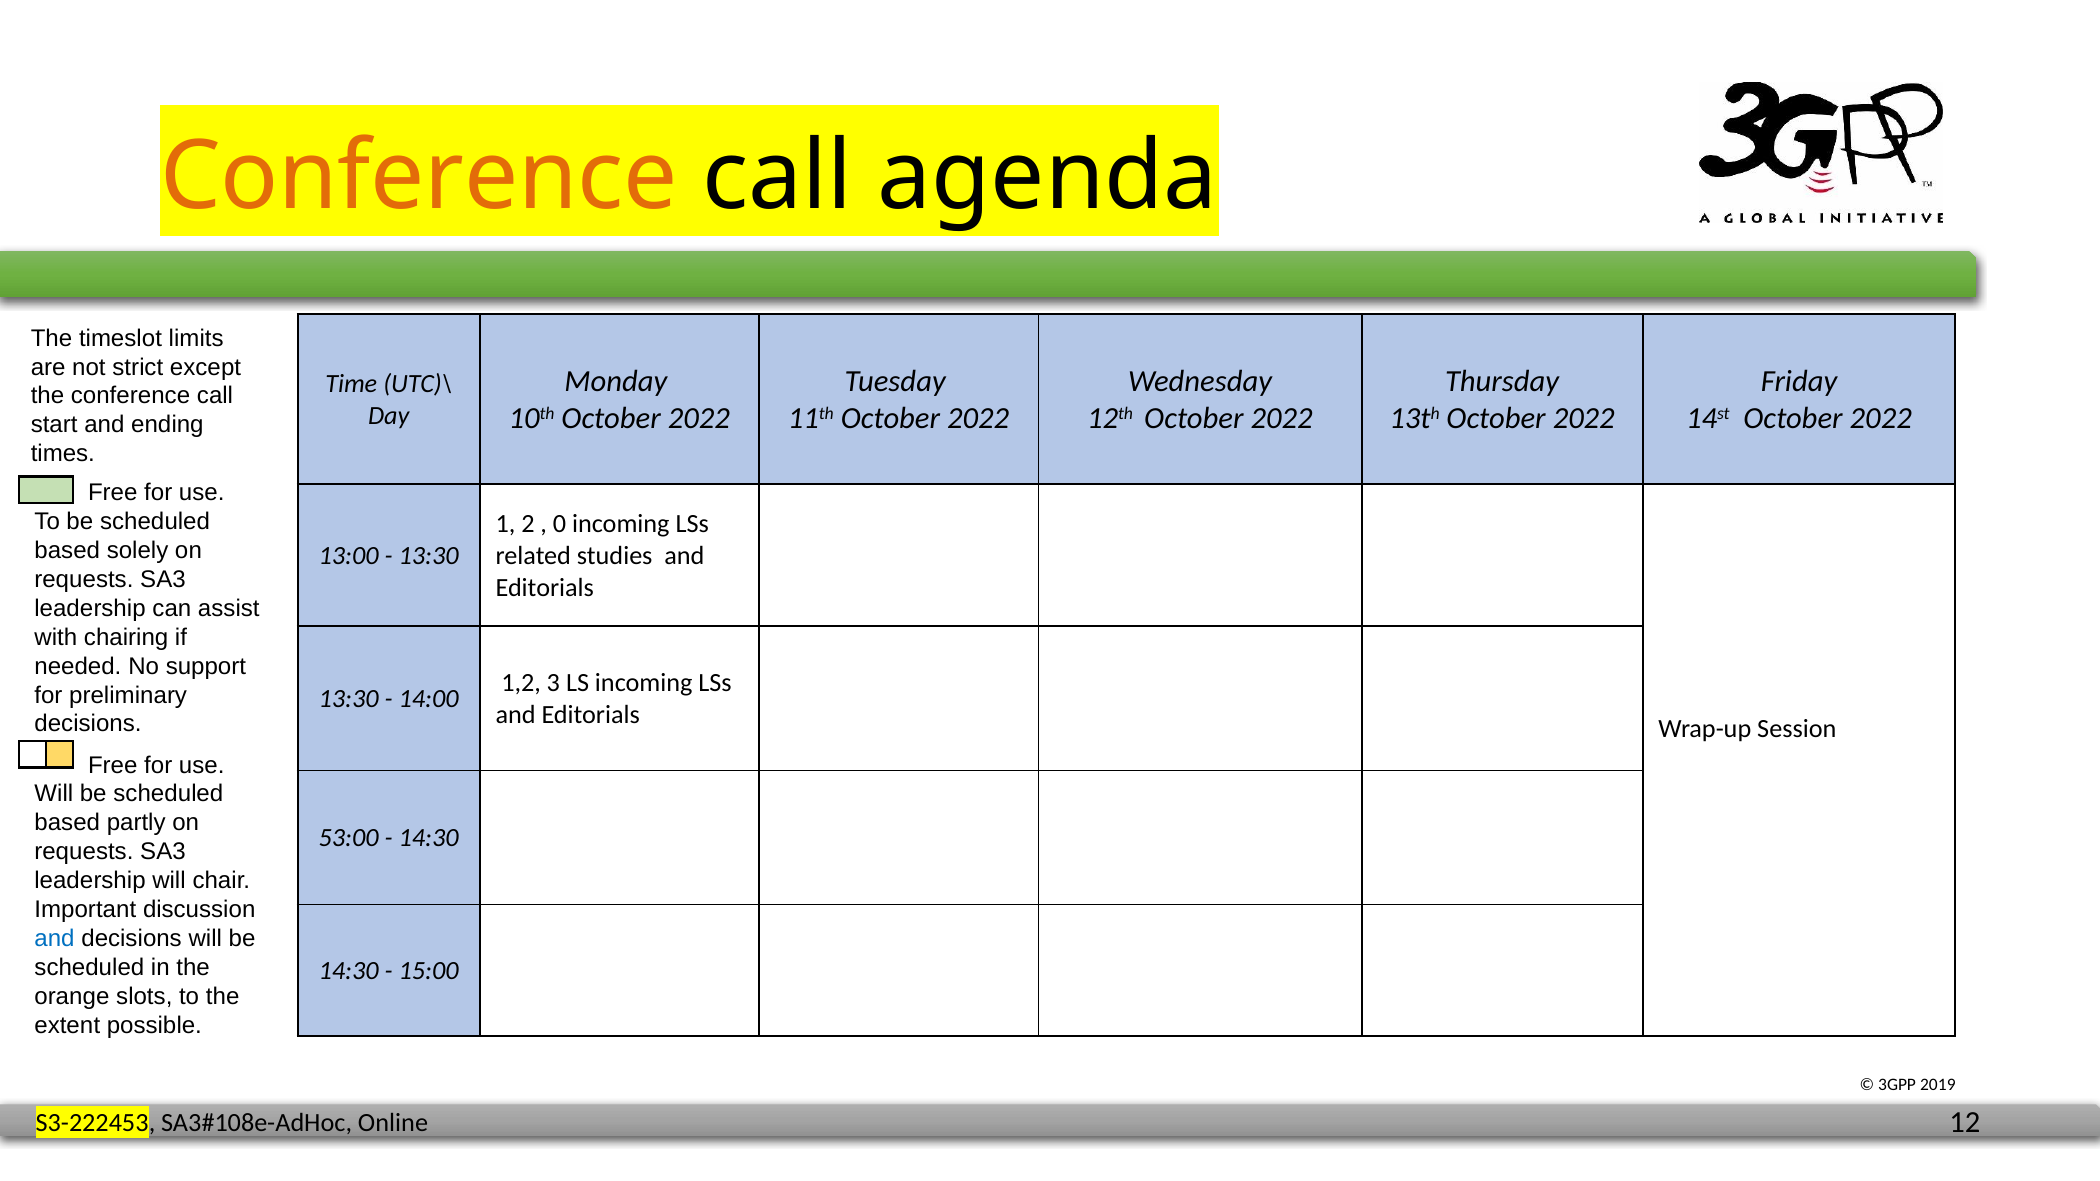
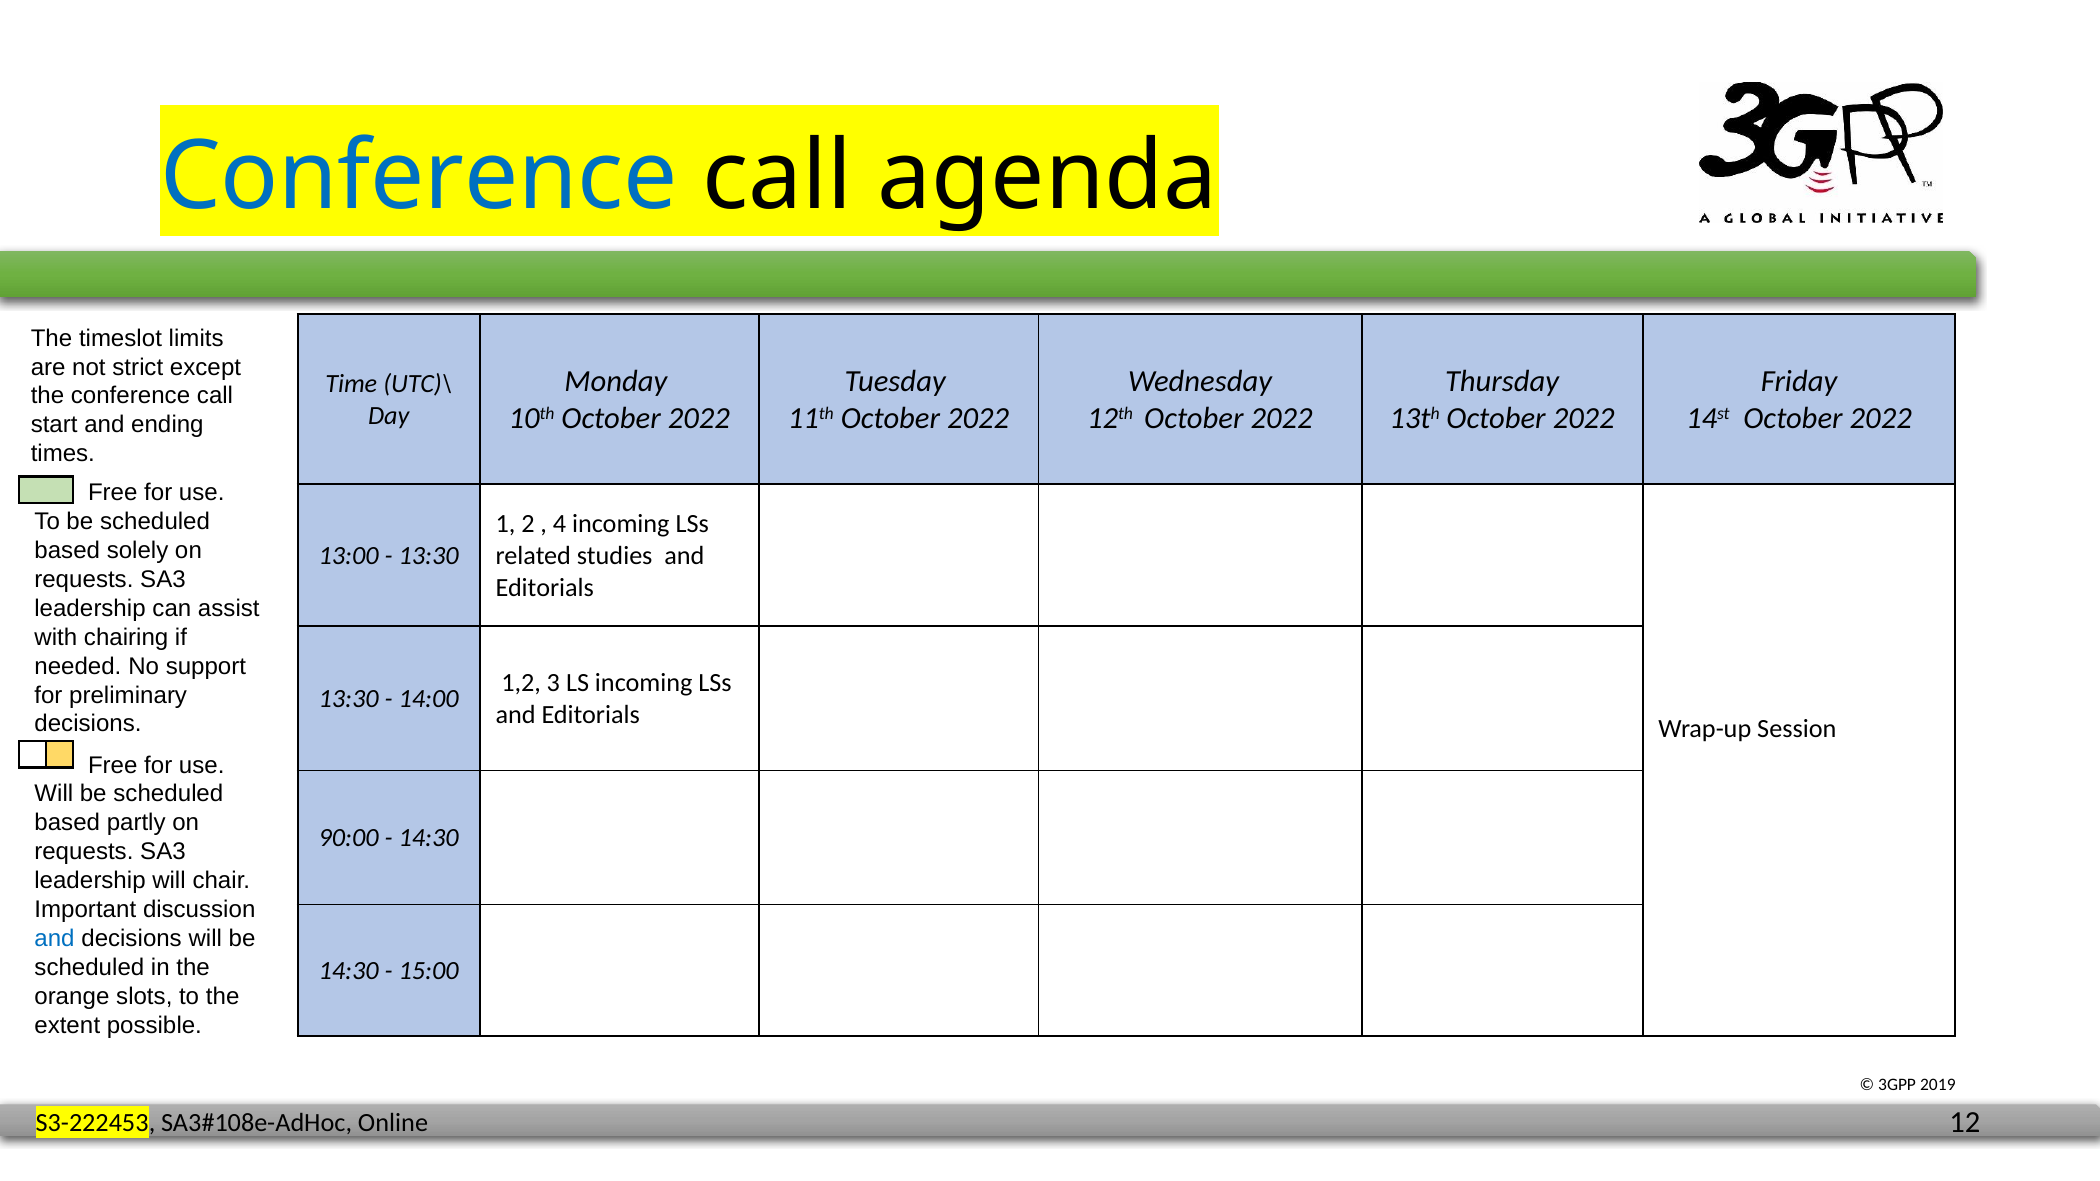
Conference colour: orange -> blue (419, 176)
0: 0 -> 4 (560, 524)
53:00: 53:00 -> 90:00 (349, 838)
